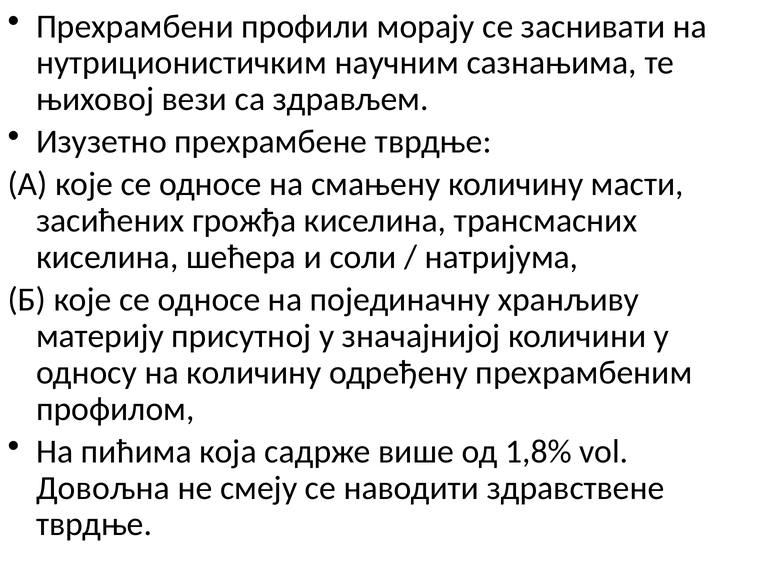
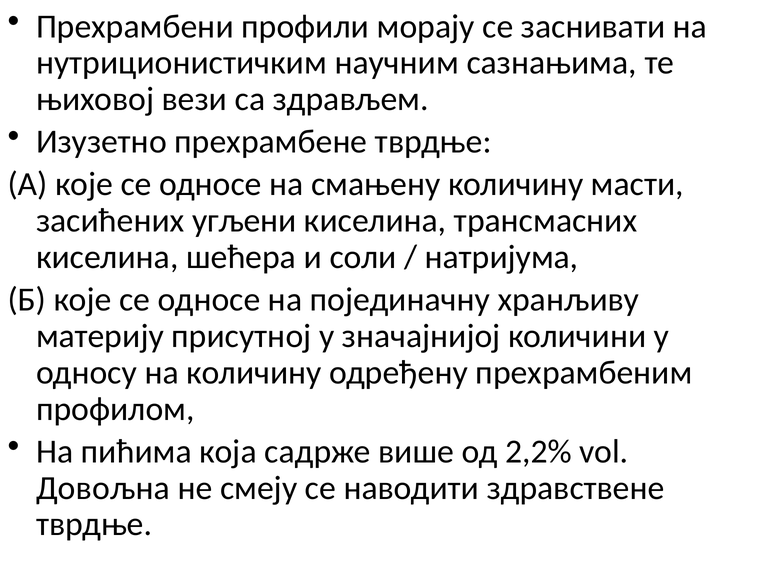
грожђа: грожђа -> угљени (244, 221)
1,8%: 1,8% -> 2,2% (538, 452)
